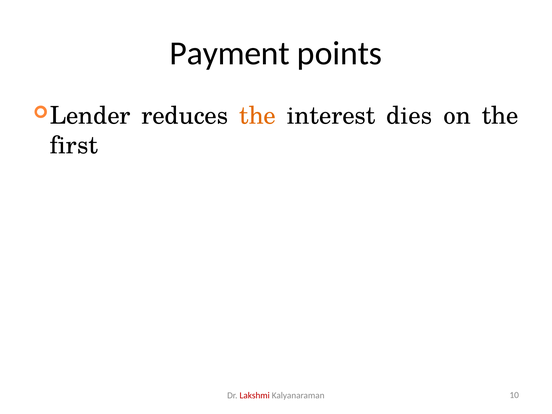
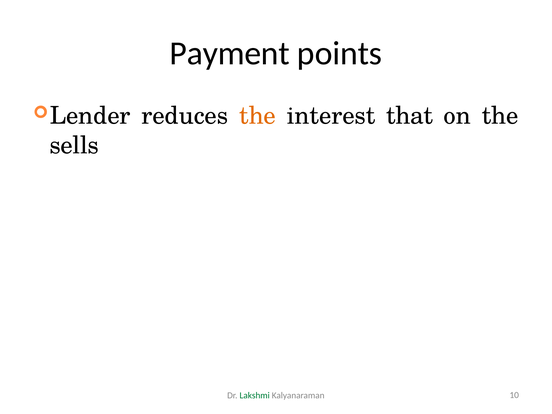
dies: dies -> that (410, 116)
first: first -> sells (74, 145)
Lakshmi colour: red -> green (255, 395)
